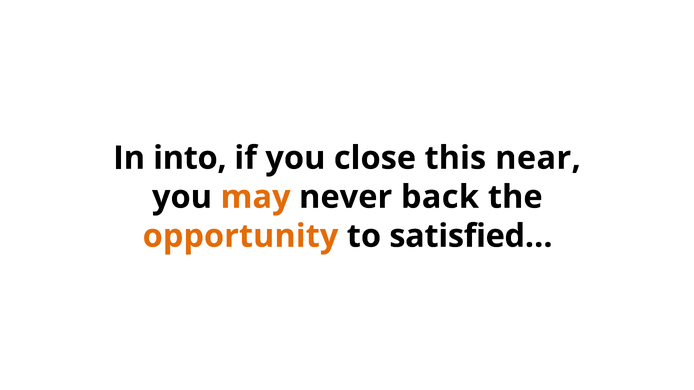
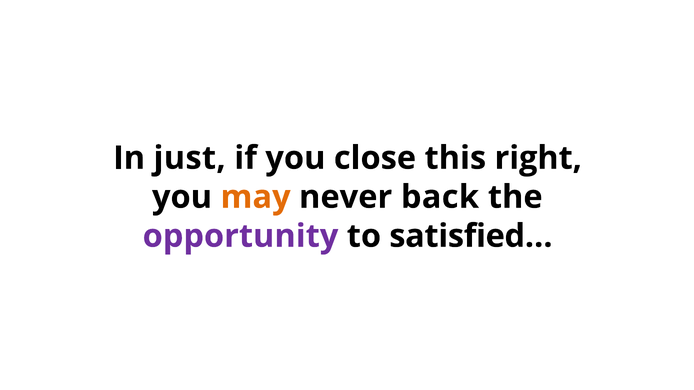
into: into -> just (190, 158)
near: near -> right (538, 158)
opportunity colour: orange -> purple (240, 236)
